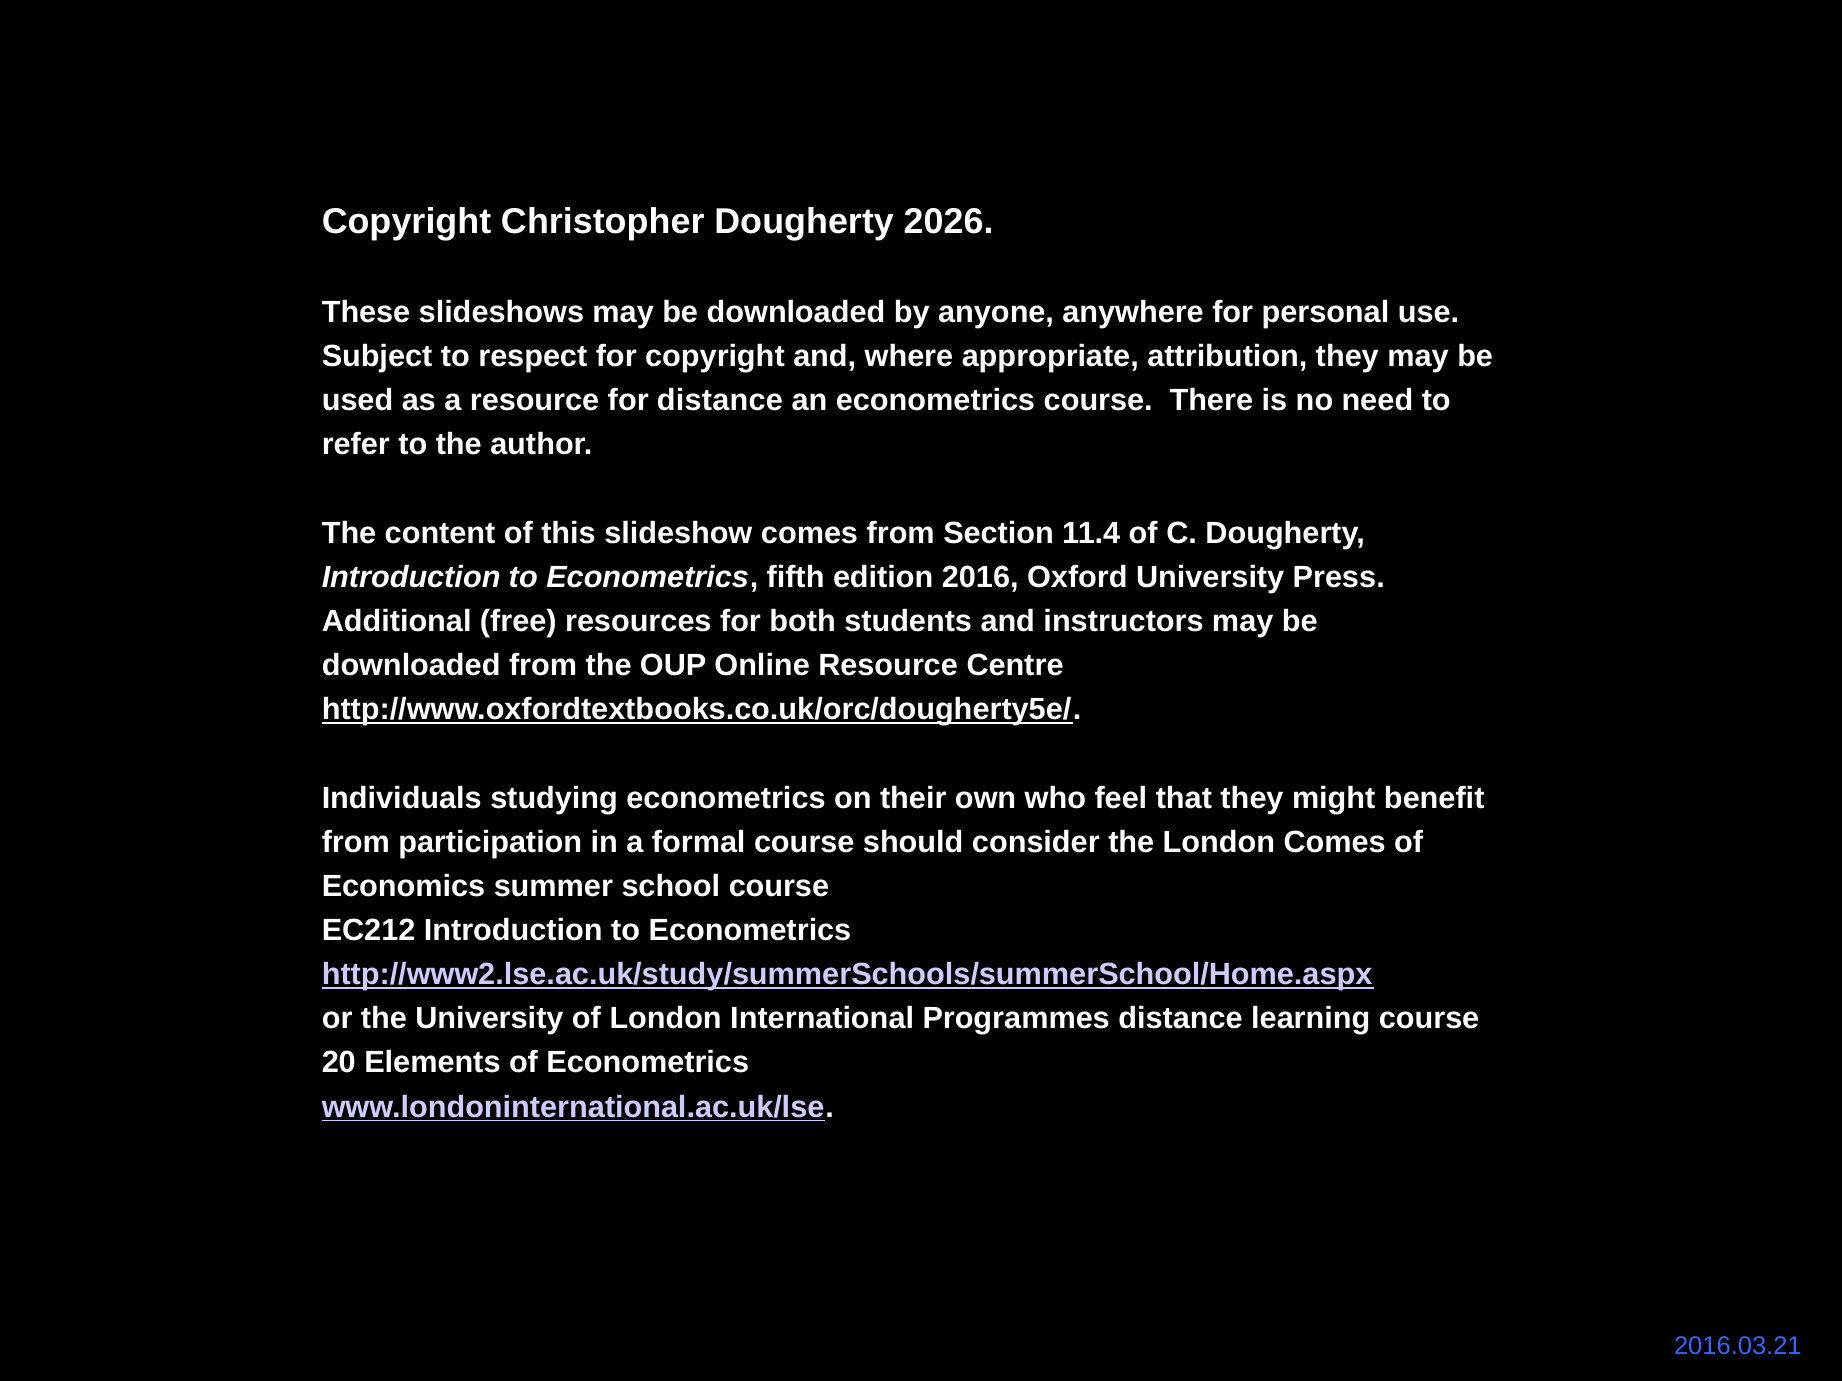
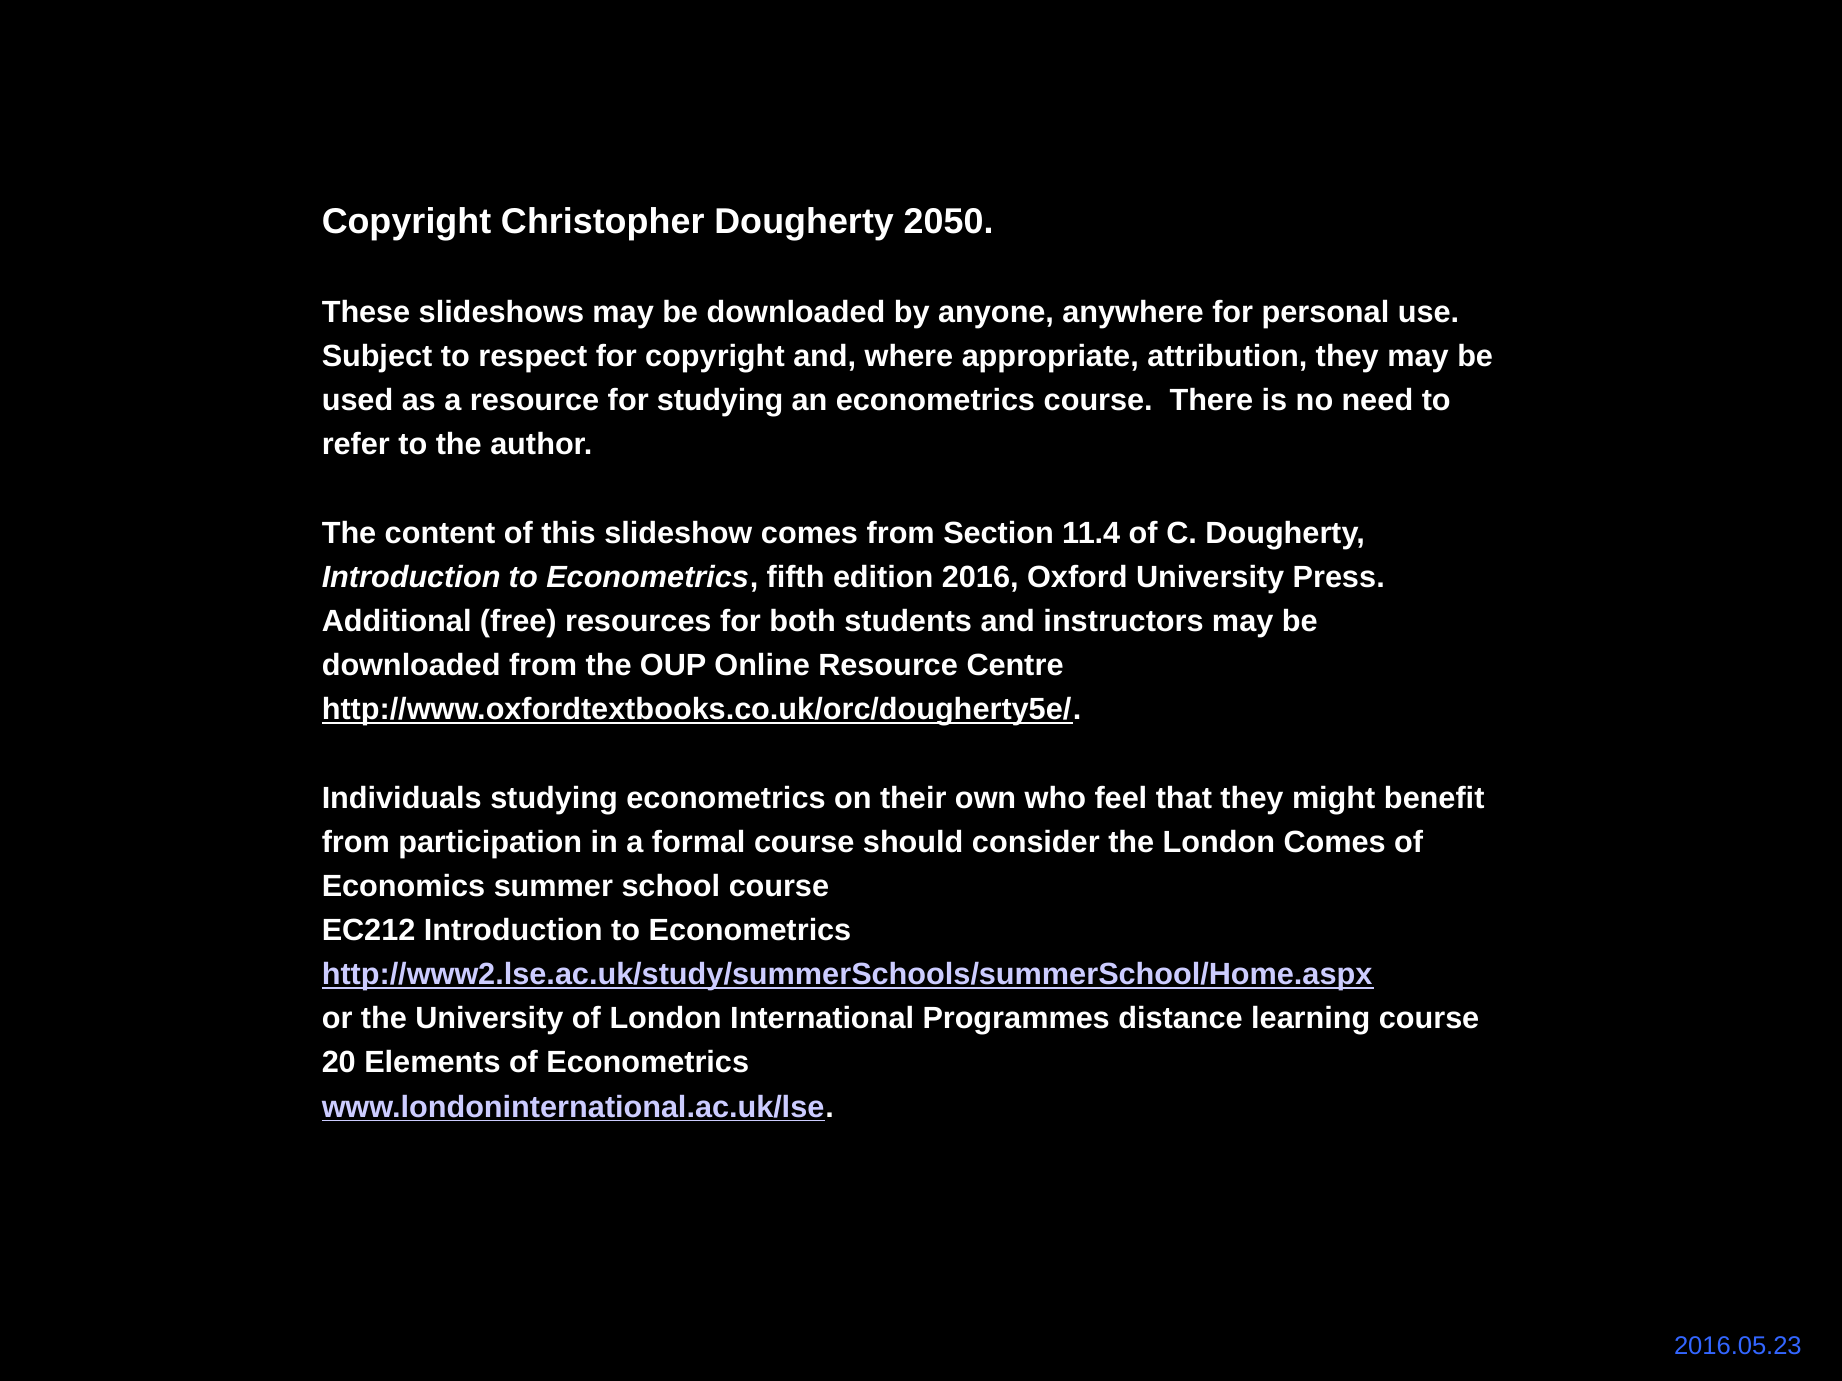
2026: 2026 -> 2050 (949, 221)
for distance: distance -> studying (720, 401)
2016.03.21: 2016.03.21 -> 2016.05.23 (1738, 1346)
